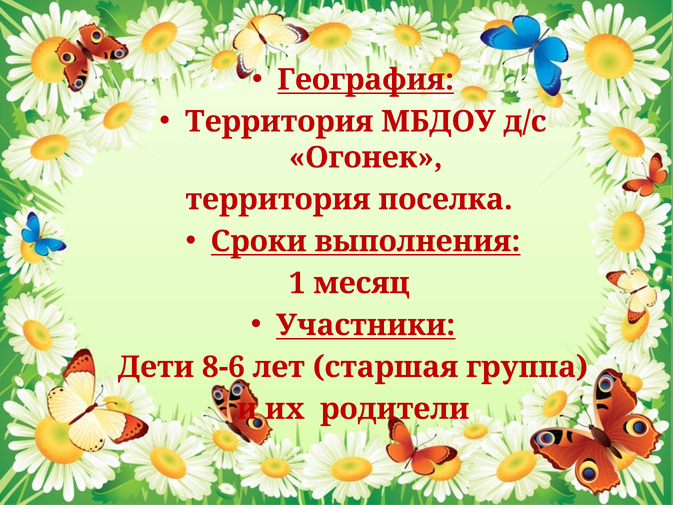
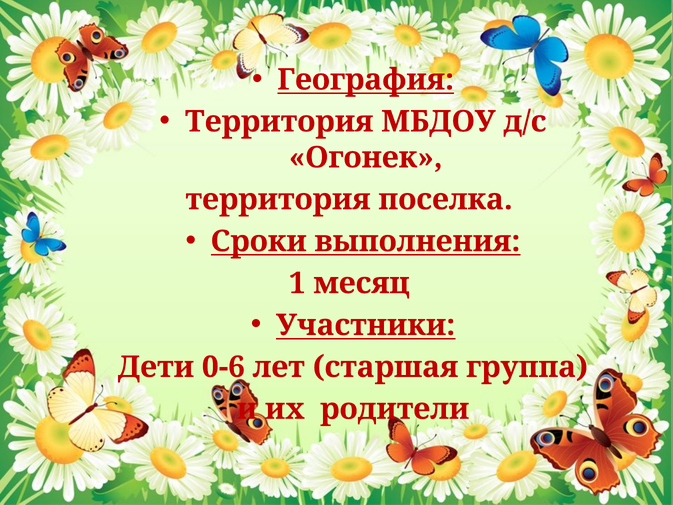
8-6: 8-6 -> 0-6 (223, 367)
